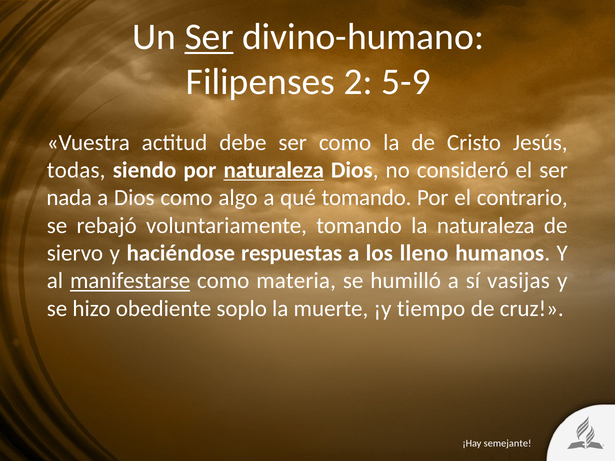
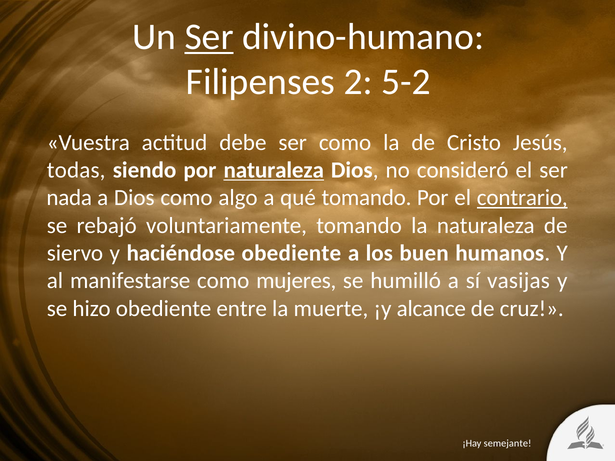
5-9: 5-9 -> 5-2 (406, 82)
contrario underline: none -> present (522, 198)
haciéndose respuestas: respuestas -> obediente (291, 253)
lleno: lleno -> buen (424, 253)
manifestarse underline: present -> none (130, 281)
materia: materia -> mujeres (296, 281)
soplo: soplo -> entre (242, 309)
tiempo: tiempo -> alcance (431, 309)
